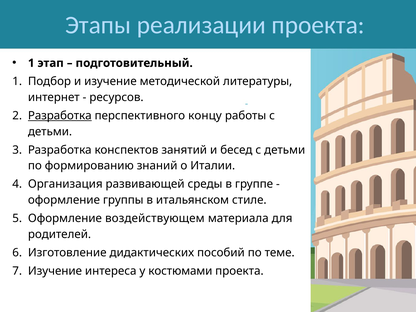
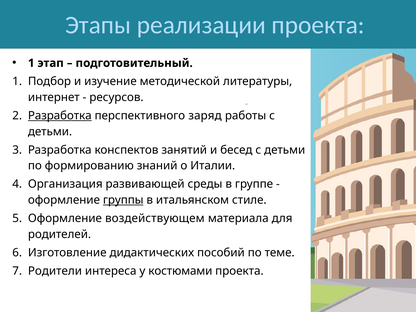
концу: концу -> заряд (205, 116)
группы underline: none -> present (123, 200)
Изучение: Изучение -> Родители (55, 271)
